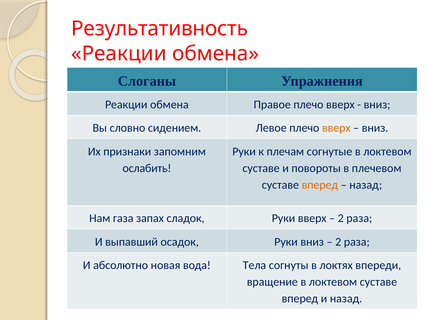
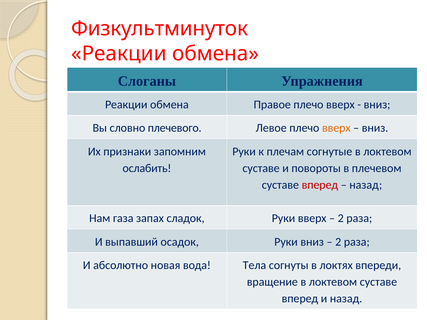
Результативность: Результативность -> Физкультминуток (160, 29)
сидением: сидением -> плечевого (175, 128)
вперед colour: orange -> red (320, 185)
